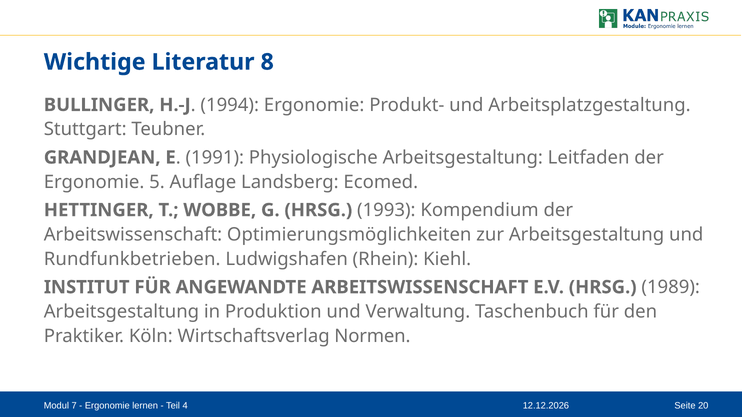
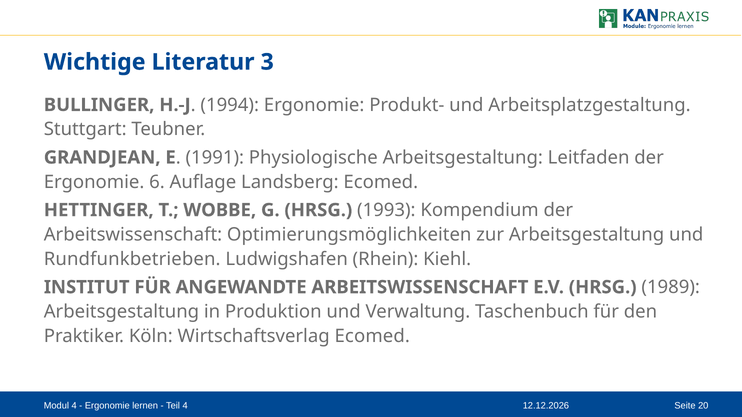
8: 8 -> 3 (267, 62)
5: 5 -> 6 (157, 182)
Wirtschaftsverlag Normen: Normen -> Ecomed (372, 336)
Modul 7: 7 -> 4 (74, 406)
